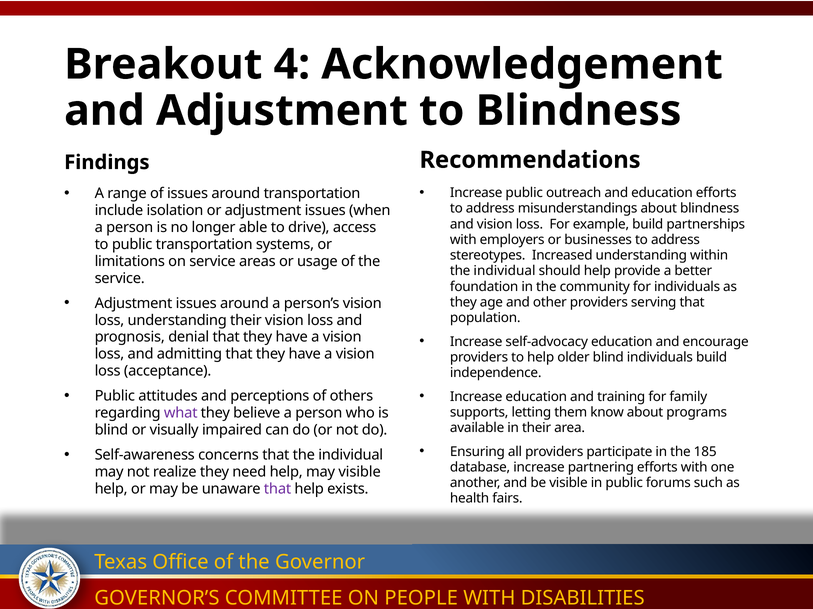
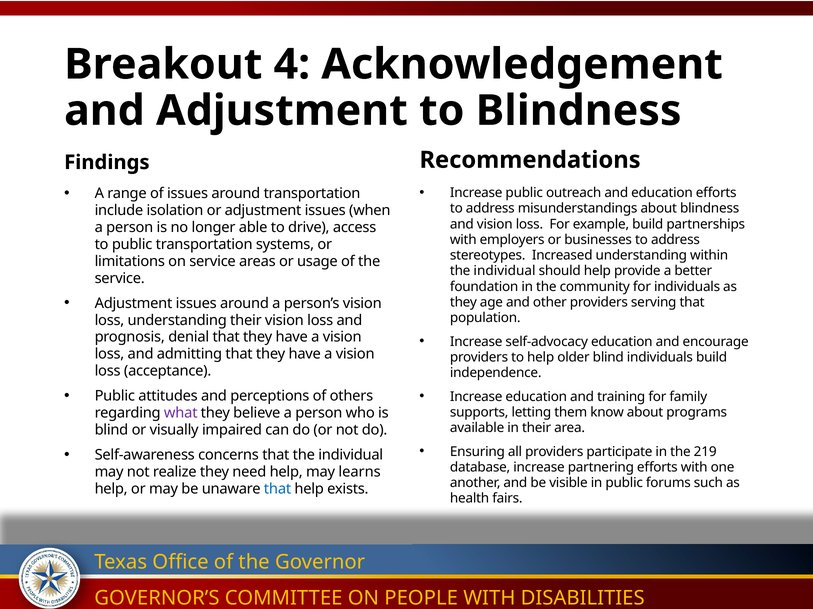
185: 185 -> 219 (705, 452)
may visible: visible -> learns (360, 473)
that colour: purple -> blue (278, 489)
